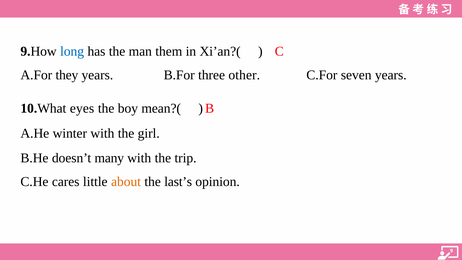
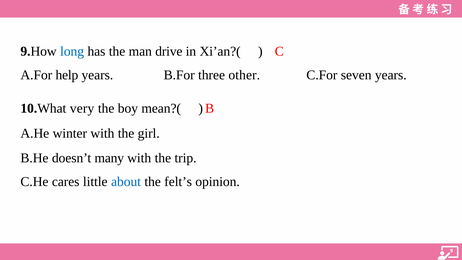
them: them -> drive (169, 51)
they: they -> help (67, 75)
eyes: eyes -> very (82, 108)
about colour: orange -> blue (126, 181)
last’s: last’s -> felt’s (178, 181)
